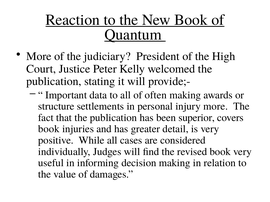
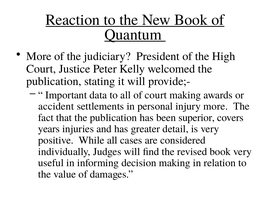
of often: often -> court (156, 95)
structure: structure -> accident (56, 107)
book: book -> years (49, 129)
